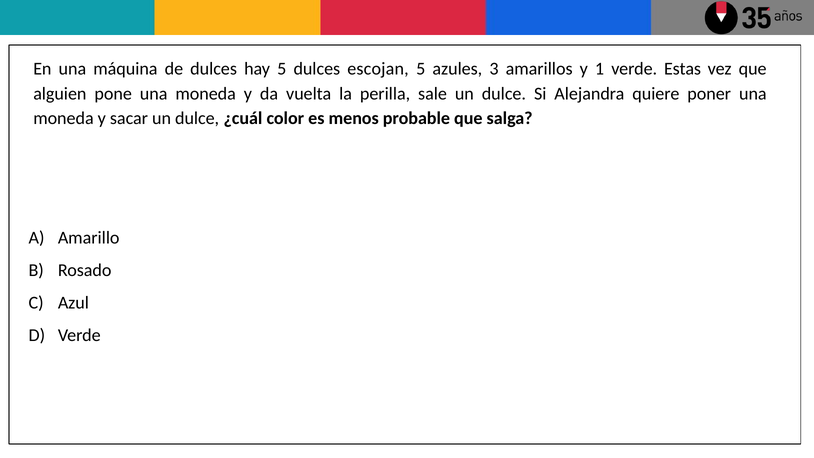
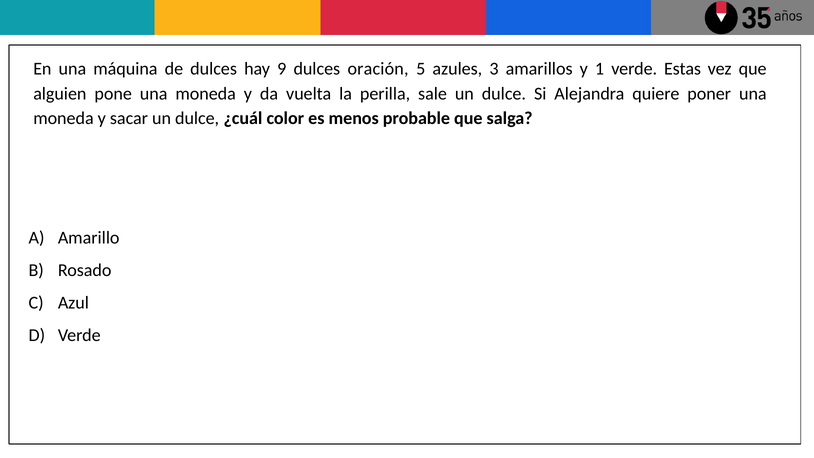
hay 5: 5 -> 9 (282, 69)
escojan: escojan -> oración (378, 69)
